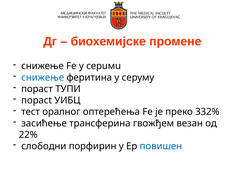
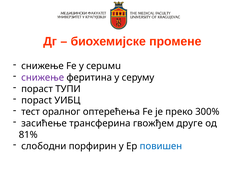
снижeњe colour: blue -> purple (43, 77)
332%: 332% -> 300% (207, 112)
везан: везан -> друге (190, 123)
22%: 22% -> 81% (28, 135)
